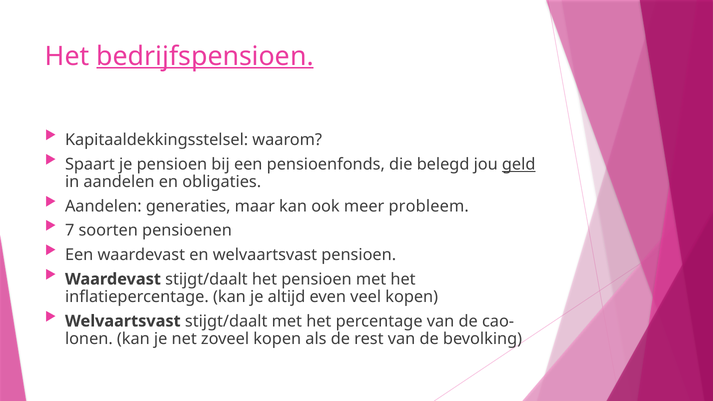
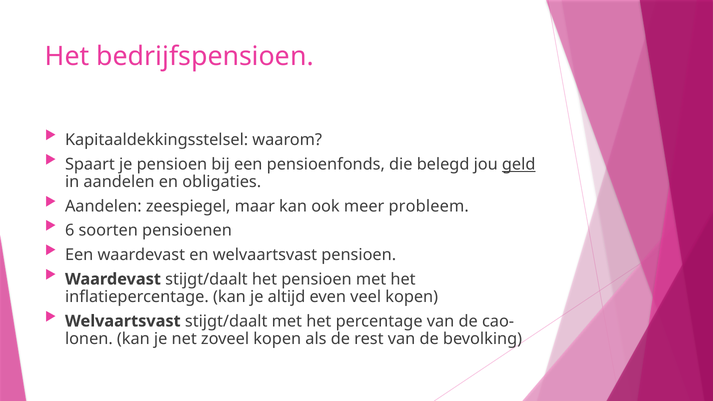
bedrijfspensioen underline: present -> none (205, 56)
generaties: generaties -> zeespiegel (188, 206)
7: 7 -> 6 (70, 231)
